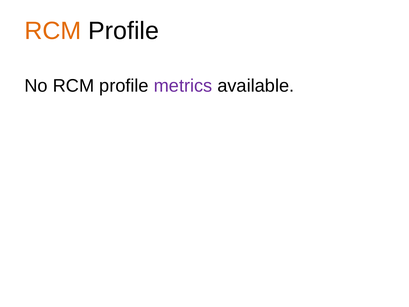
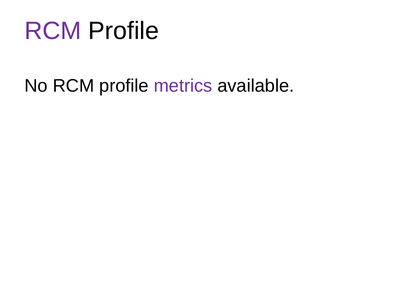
RCM colour: orange -> purple (53, 31)
